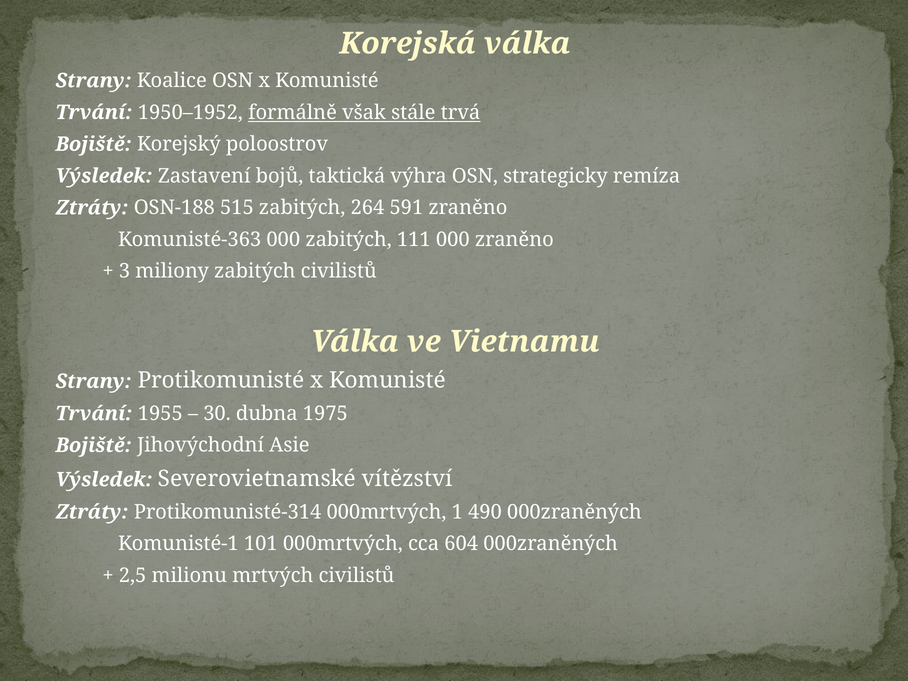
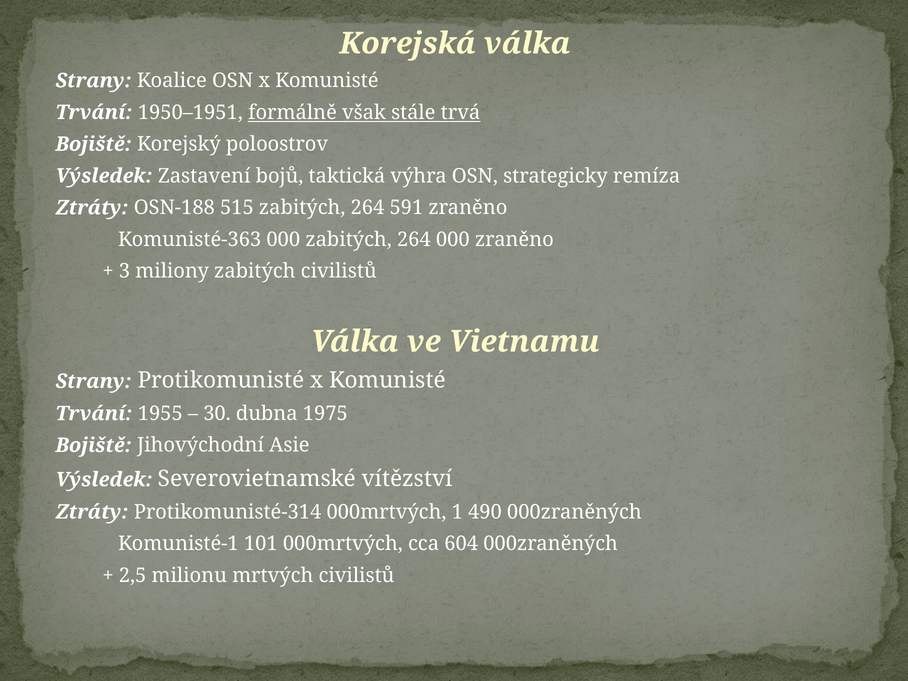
1950–1952: 1950–1952 -> 1950–1951 (190, 112)
000 zabitých 111: 111 -> 264 (414, 240)
